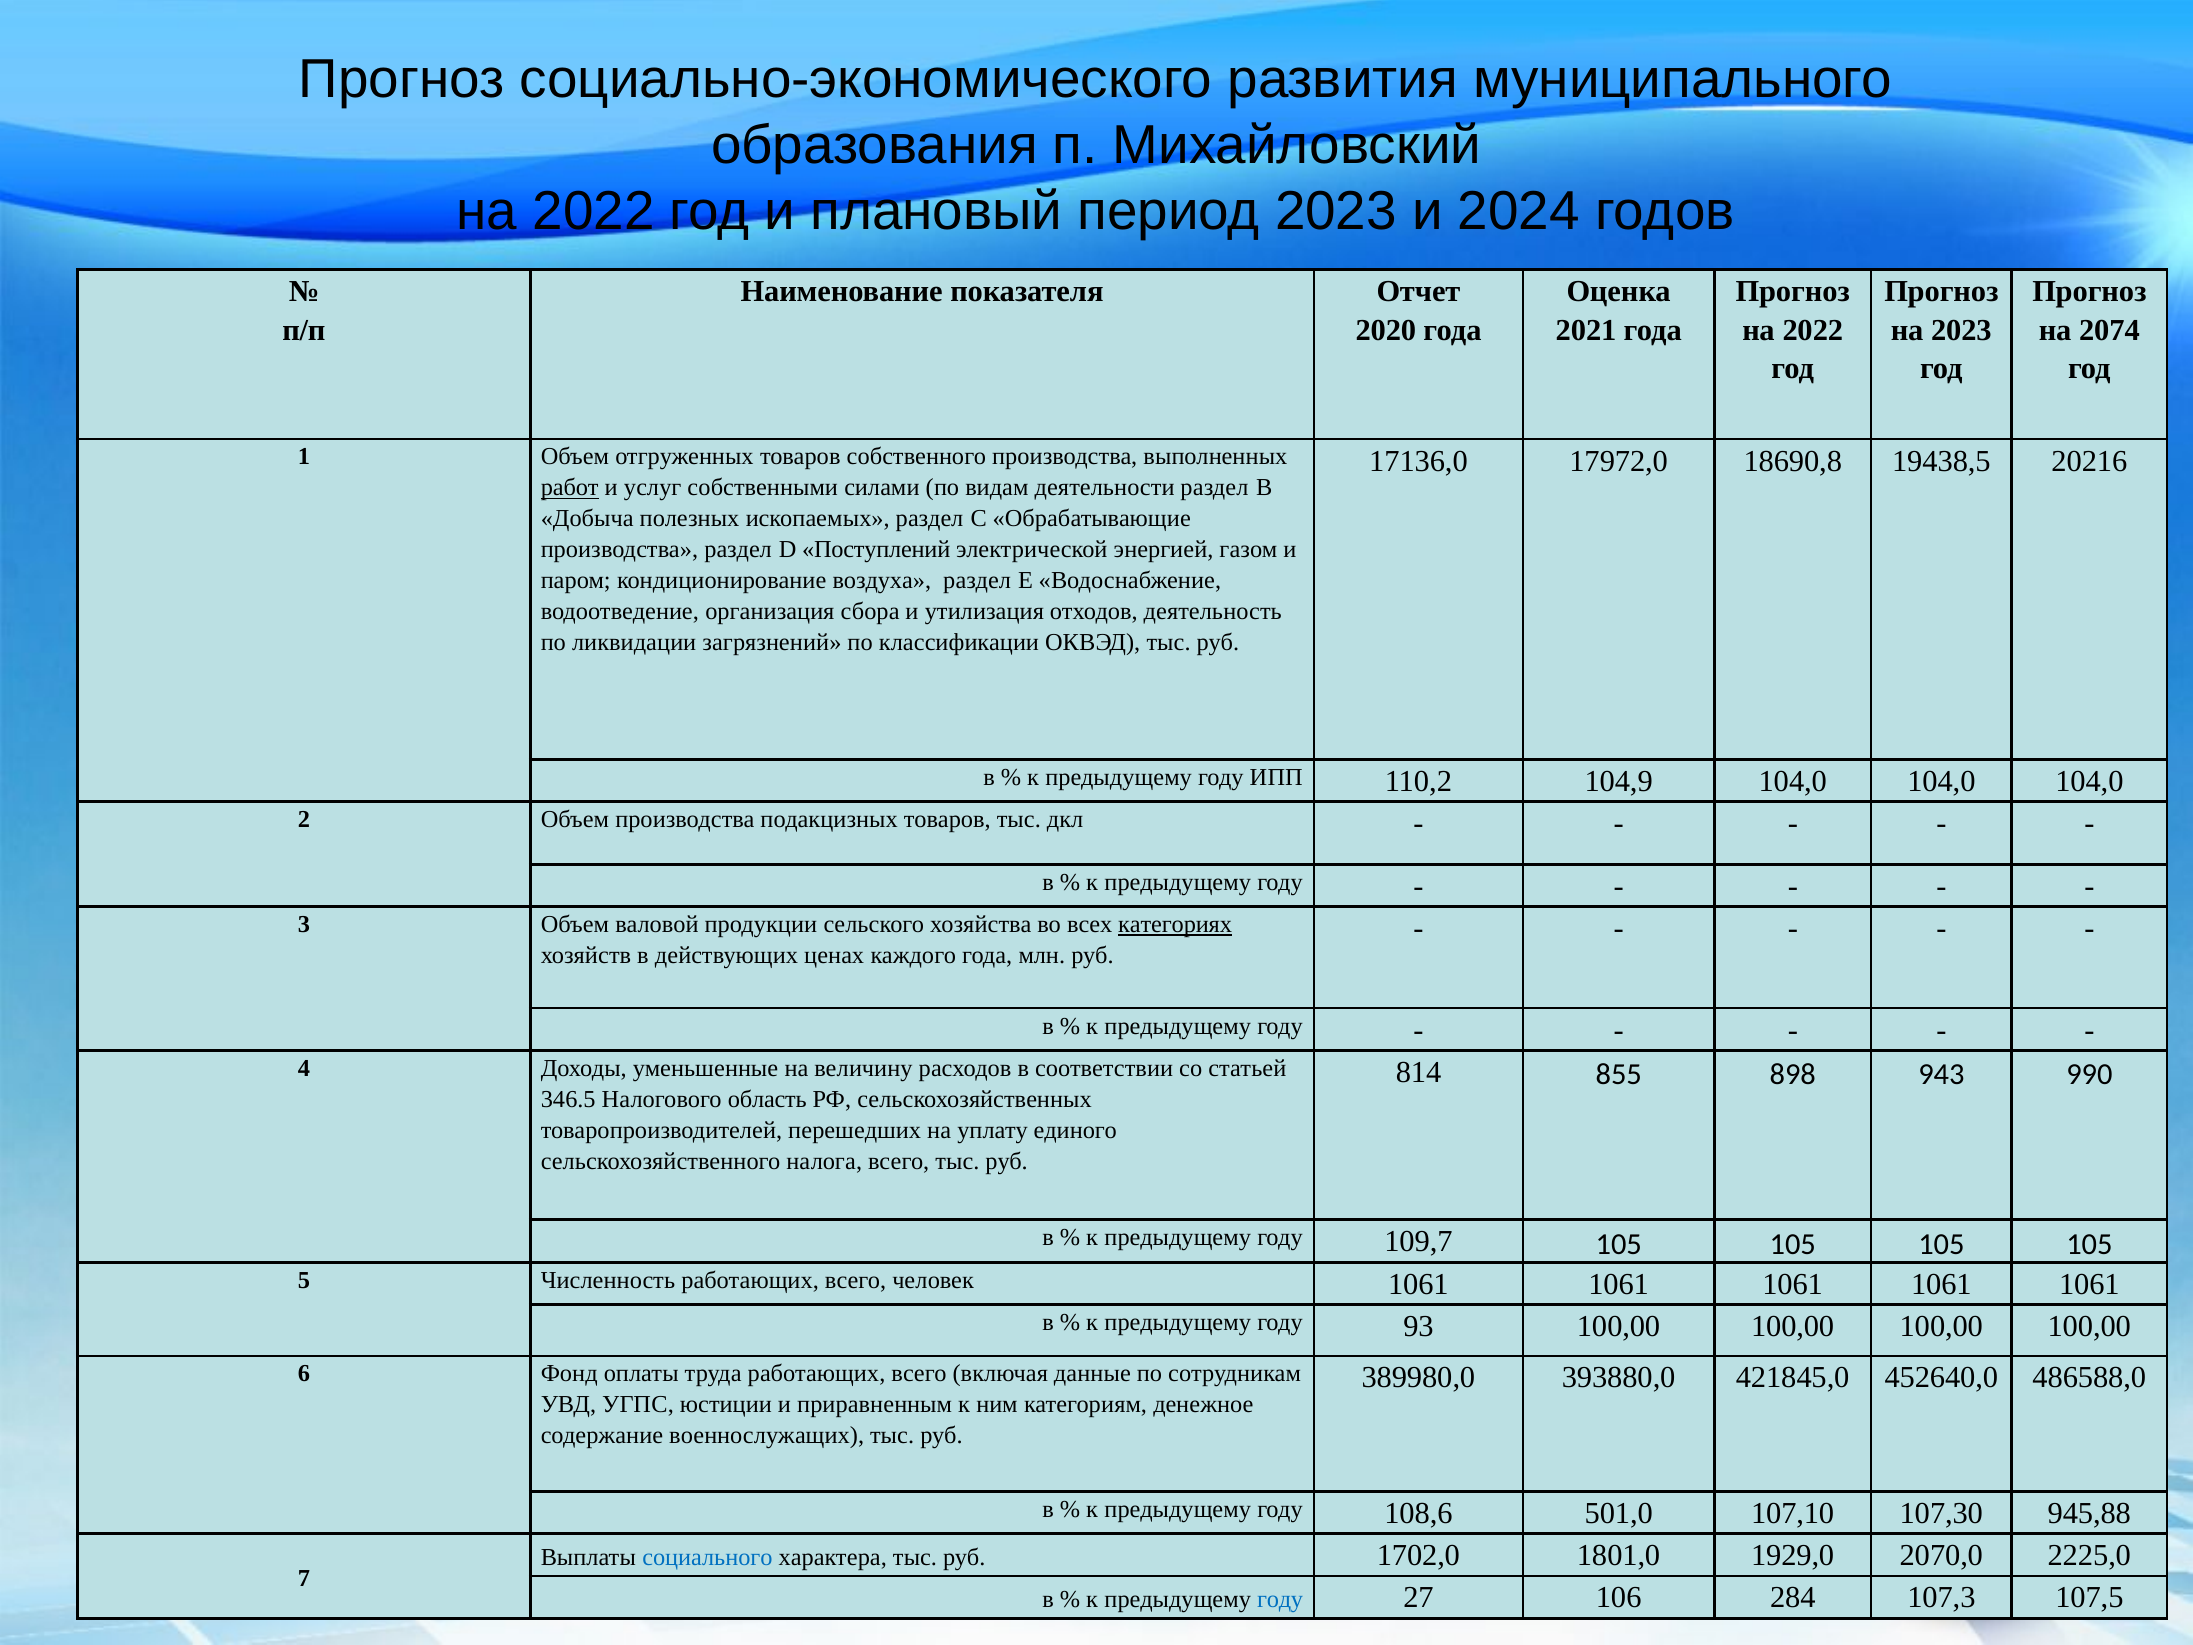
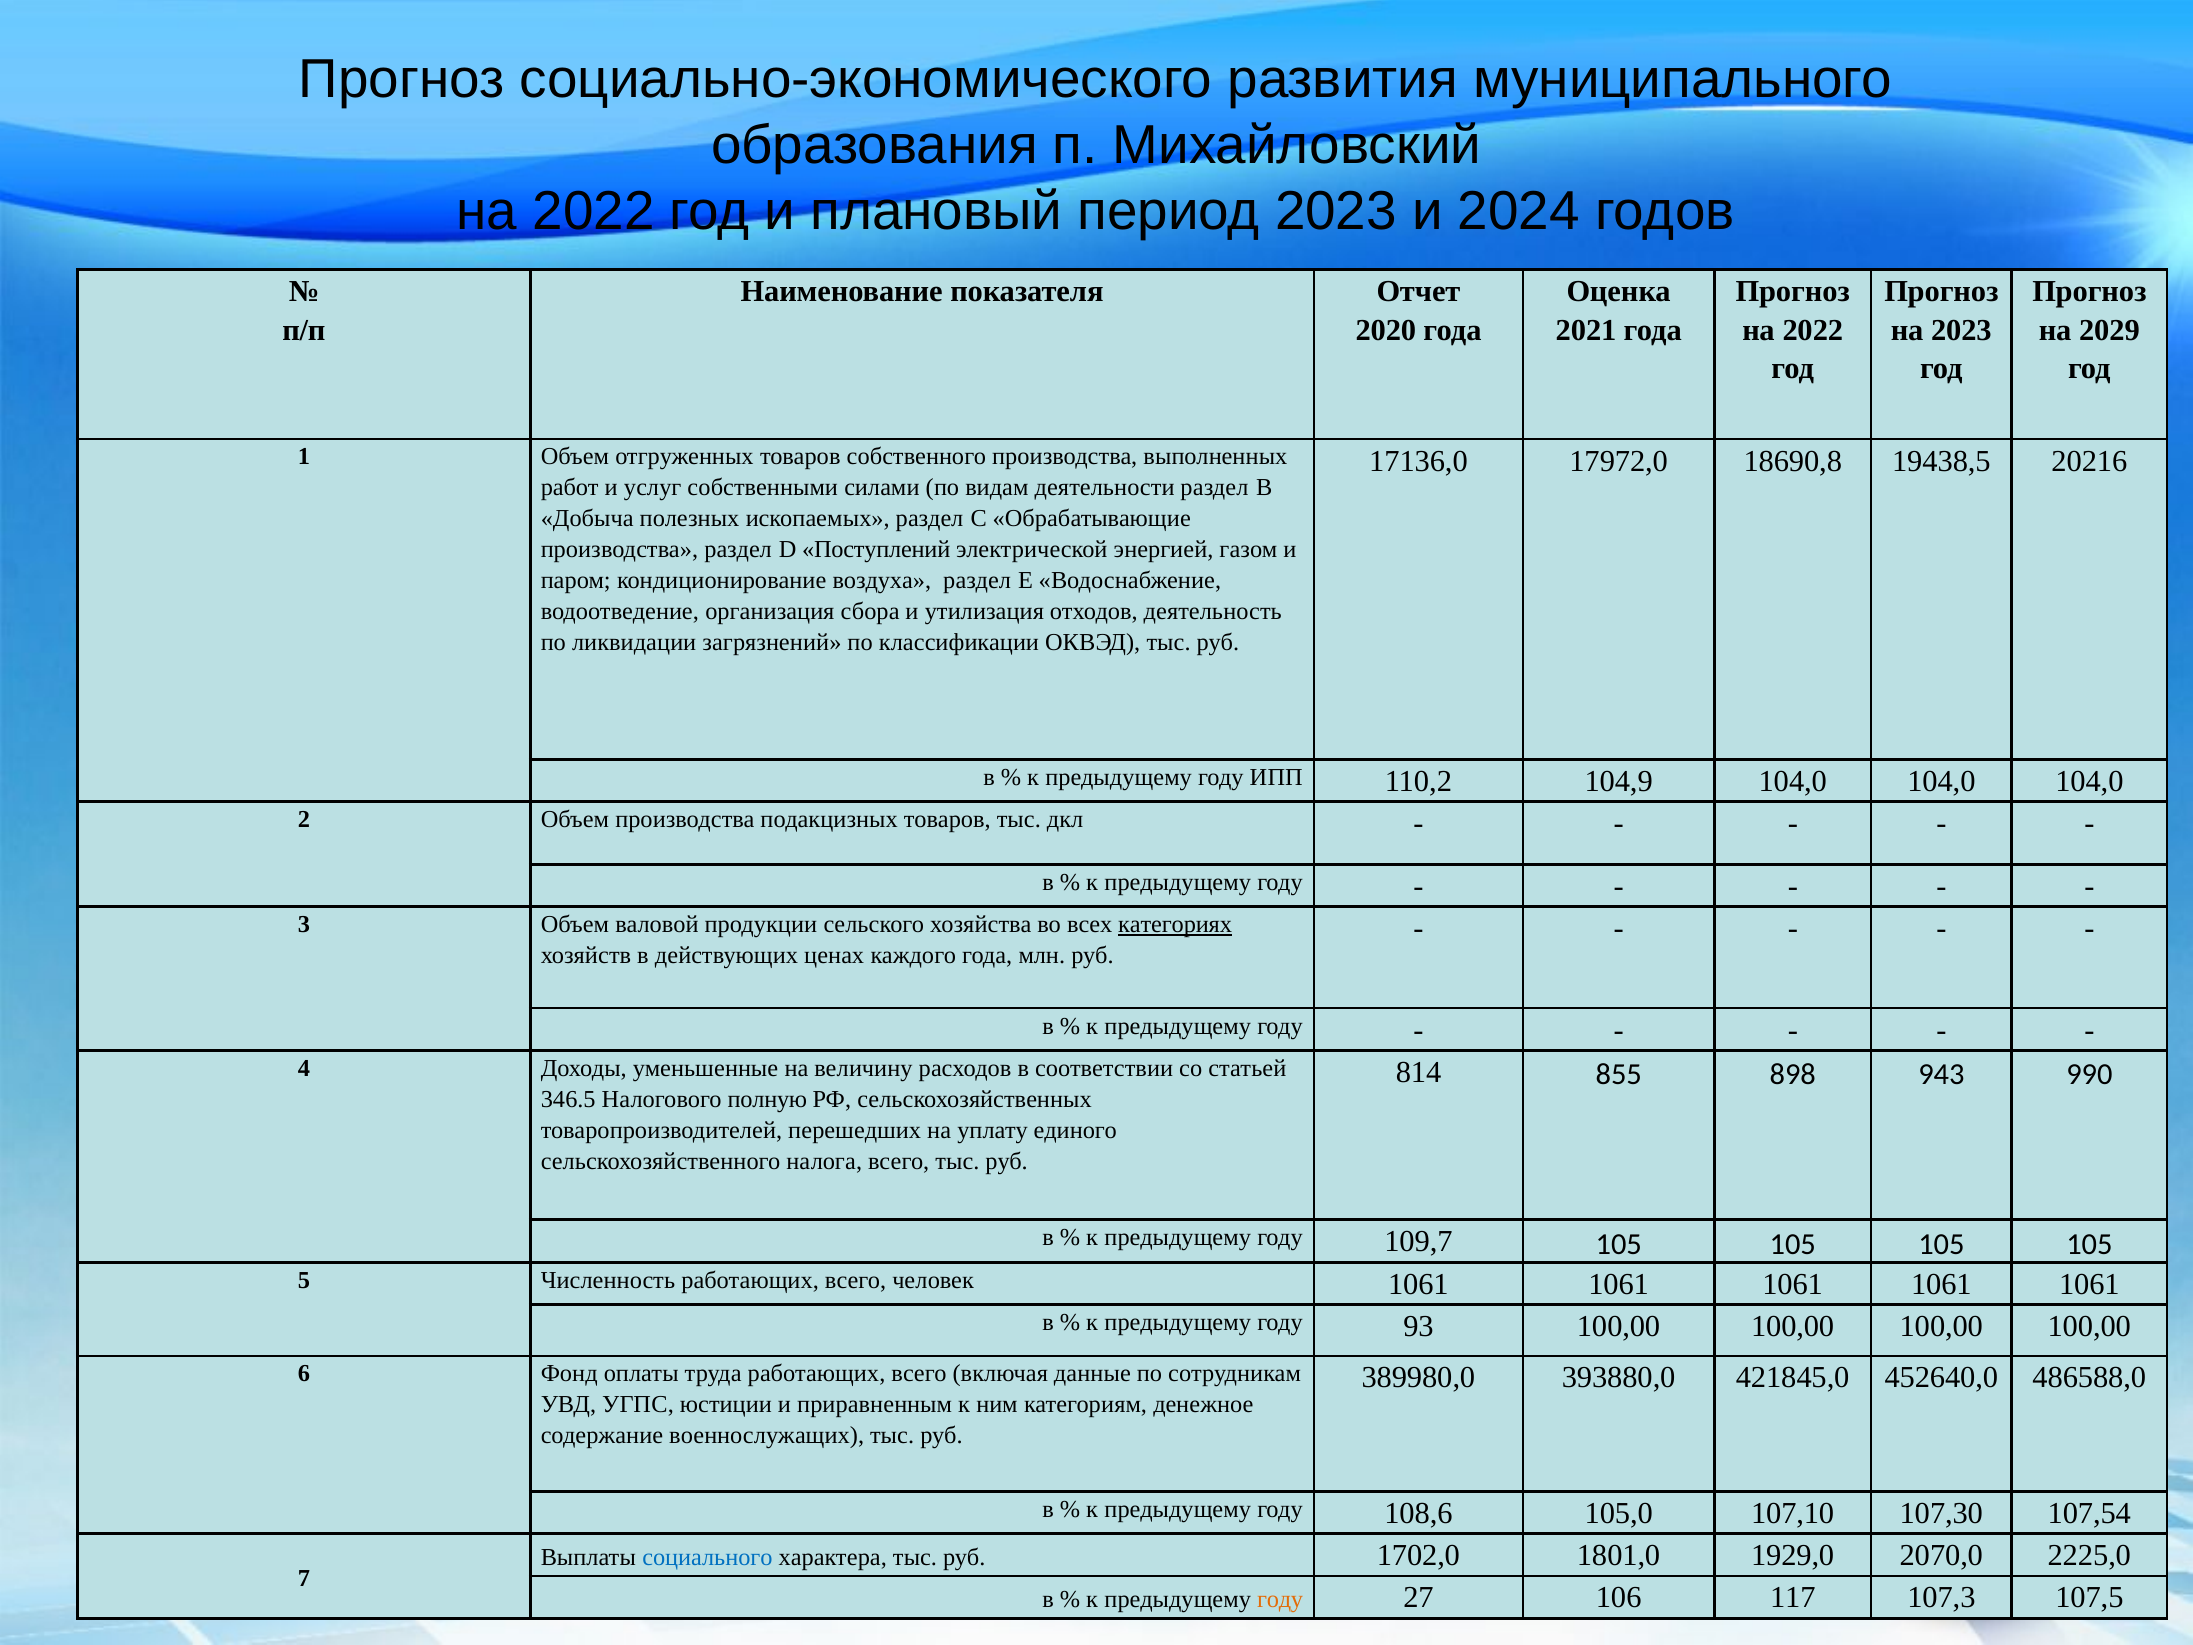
2074: 2074 -> 2029 (2109, 330)
работ underline: present -> none (570, 488)
область: область -> полную (767, 1099)
501,0: 501,0 -> 105,0 (1619, 1513)
945,88: 945,88 -> 107,54 (2089, 1513)
году colour: blue -> orange (1280, 1599)
284: 284 -> 117 (1793, 1598)
